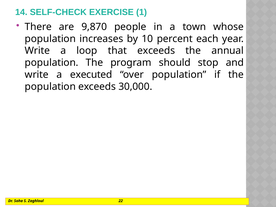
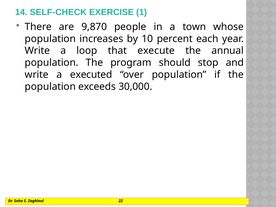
that exceeds: exceeds -> execute (156, 51)
